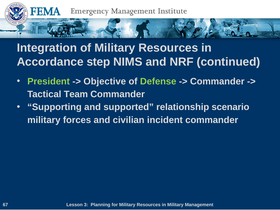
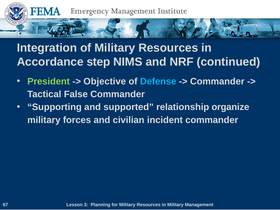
Defense colour: light green -> light blue (158, 81)
Team: Team -> False (76, 94)
scenario: scenario -> organize (230, 107)
